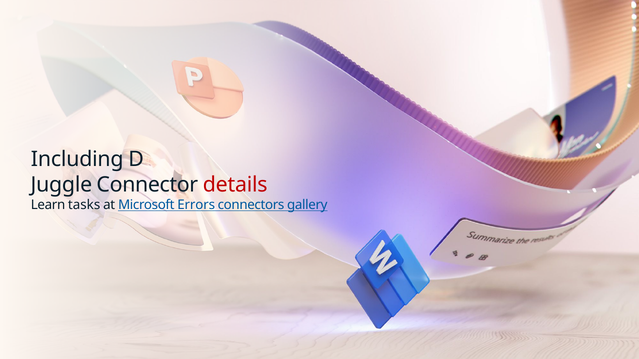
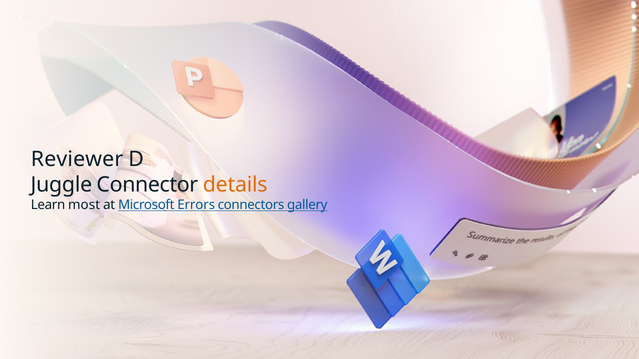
Including: Including -> Reviewer (77, 159)
details colour: red -> orange (235, 185)
tasks: tasks -> most (84, 205)
